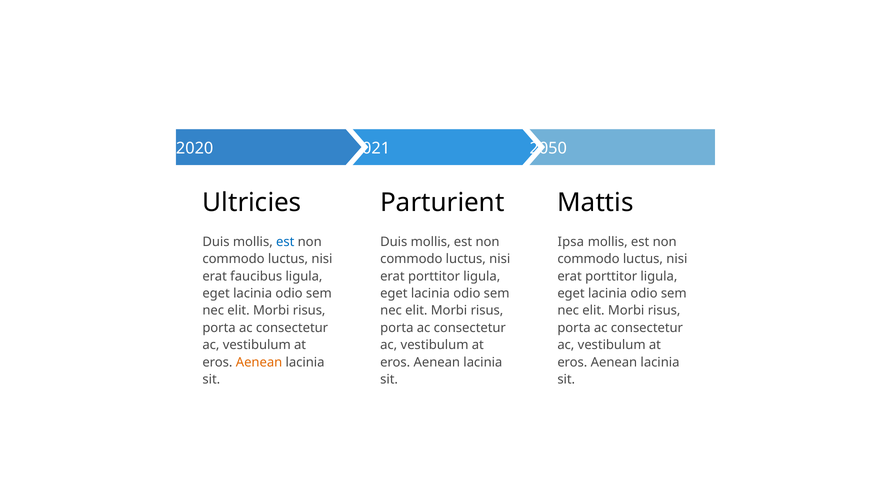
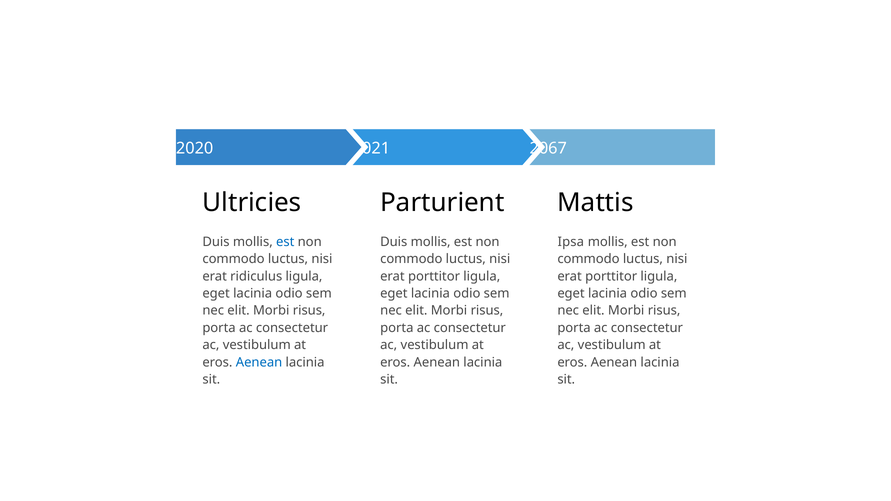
2050: 2050 -> 2067 (548, 148)
faucibus: faucibus -> ridiculus (256, 276)
Aenean colour: orange -> blue (259, 362)
